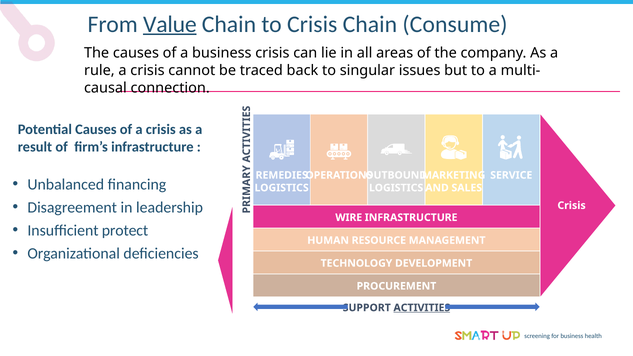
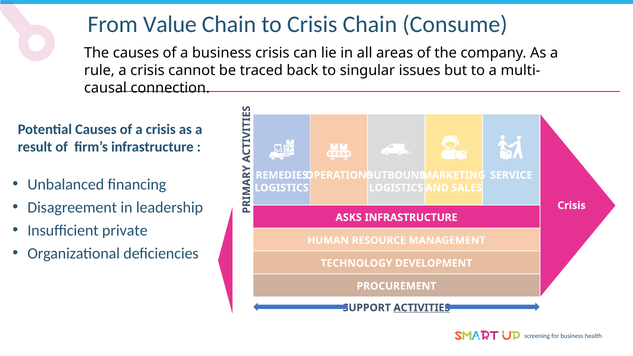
Value underline: present -> none (170, 24)
WIRE: WIRE -> ASKS (349, 218)
protect: protect -> private (125, 231)
